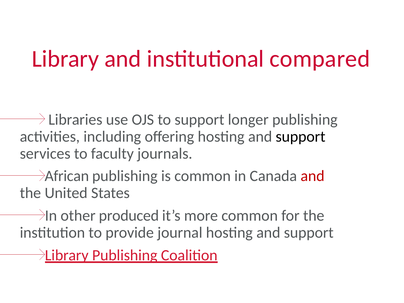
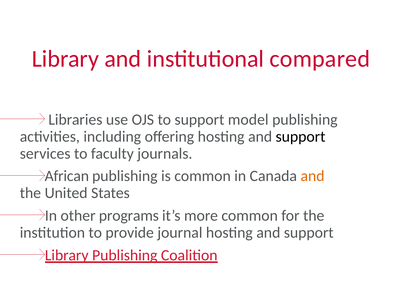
longer: longer -> model (248, 120)
and colour: red -> orange (313, 176)
produced: produced -> programs (129, 216)
